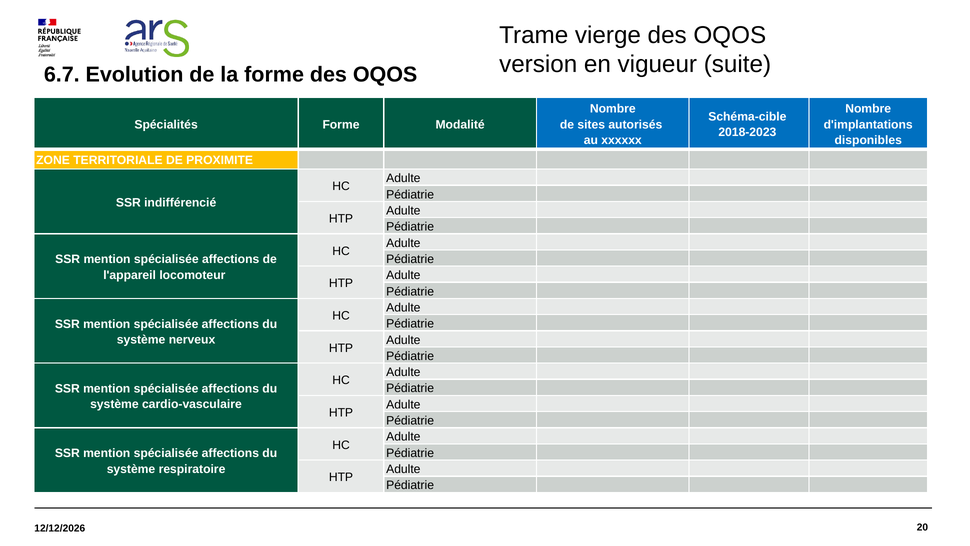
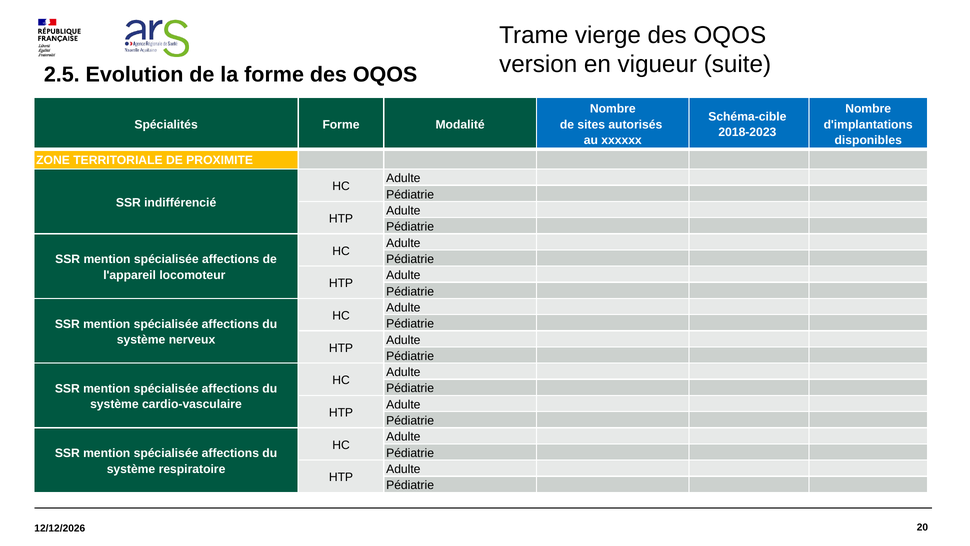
6.7: 6.7 -> 2.5 (62, 75)
